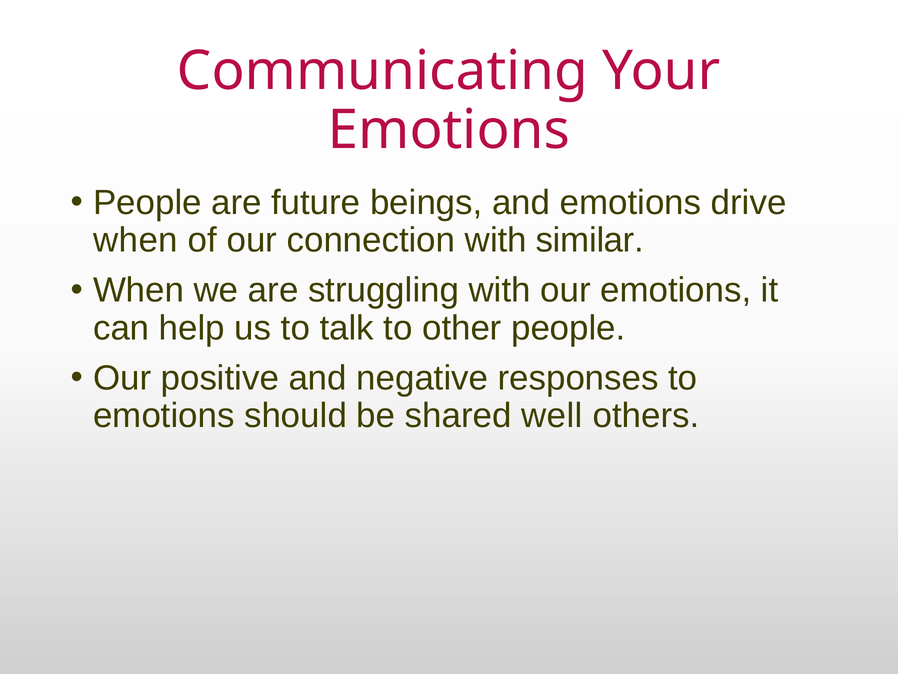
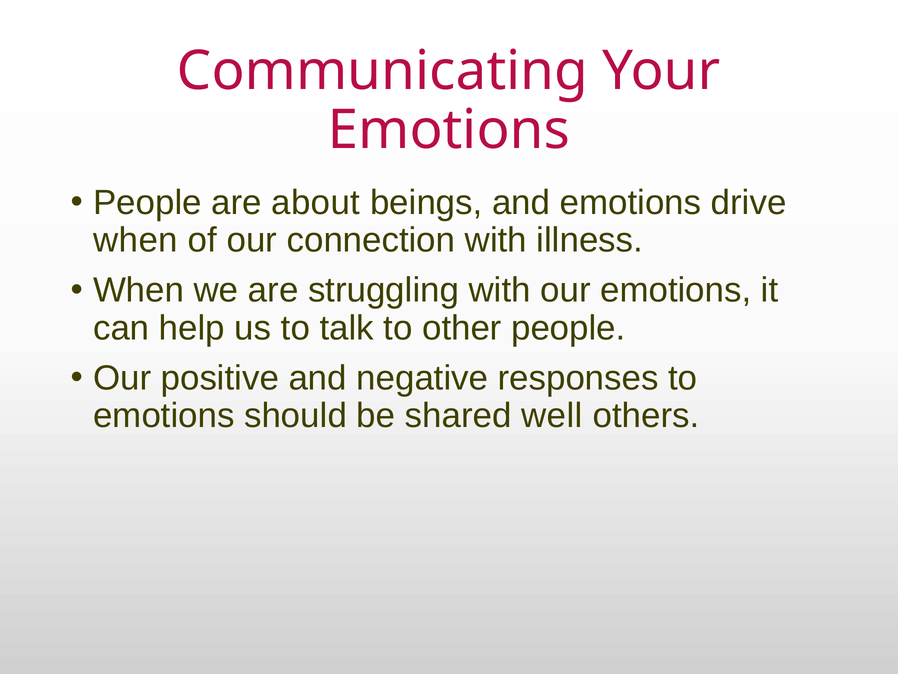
future: future -> about (316, 202)
similar: similar -> illness (590, 240)
